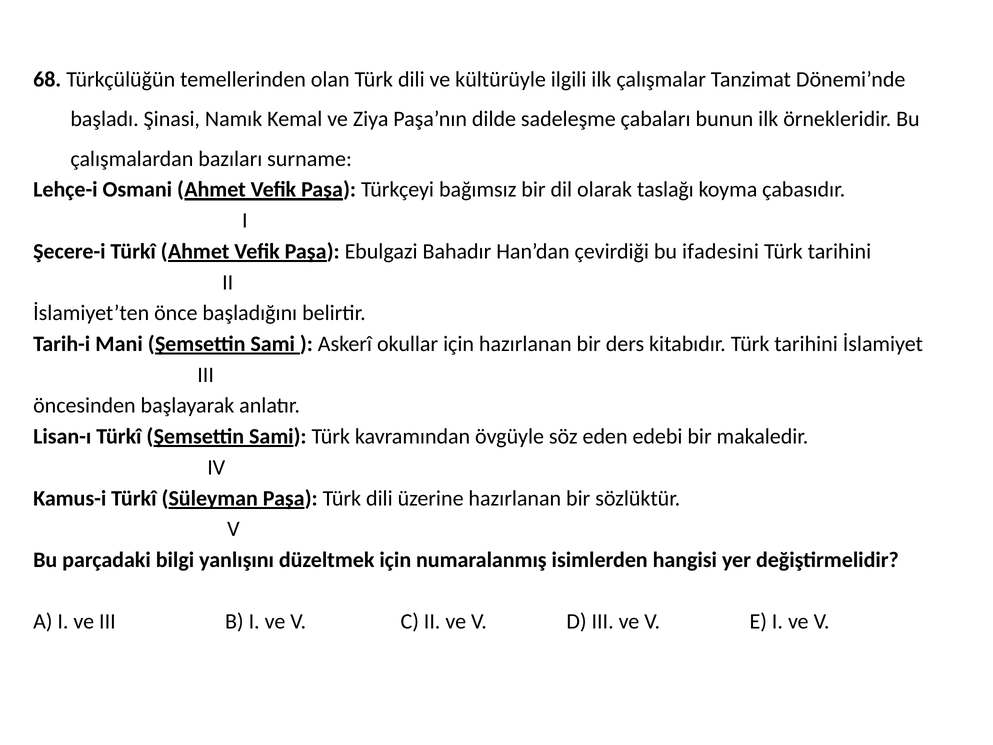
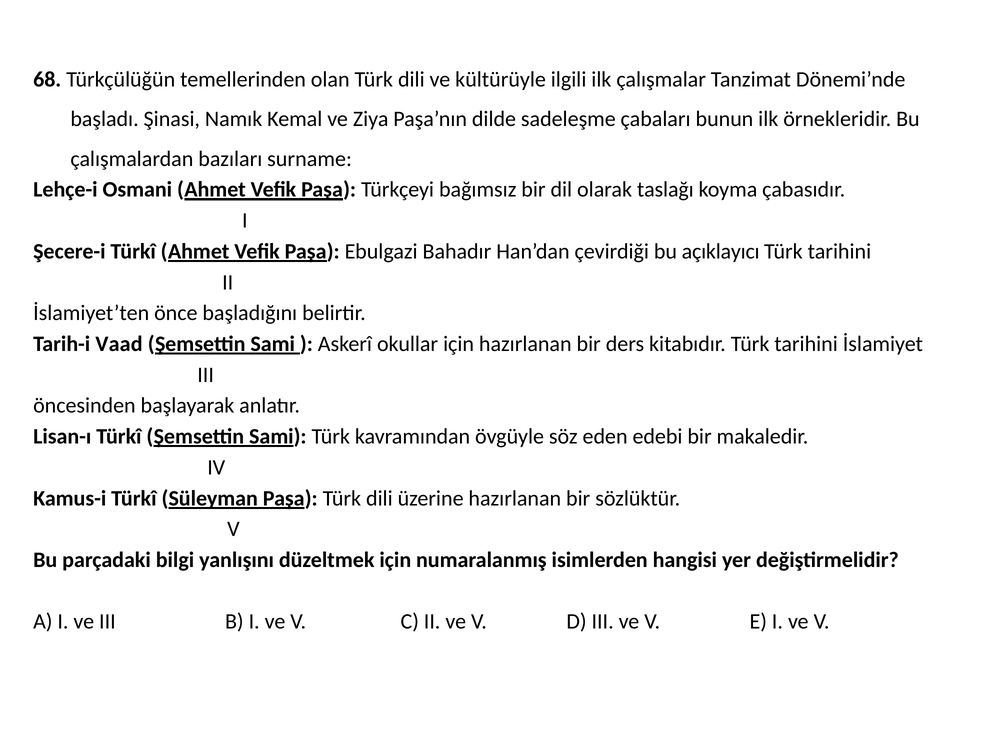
ifadesini: ifadesini -> açıklayıcı (721, 251)
Mani: Mani -> Vaad (119, 344)
